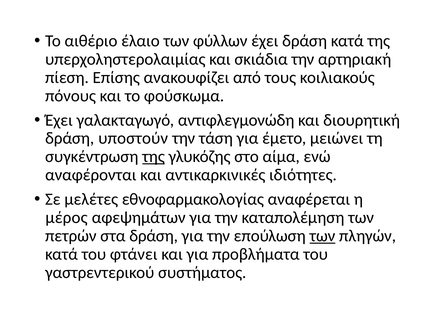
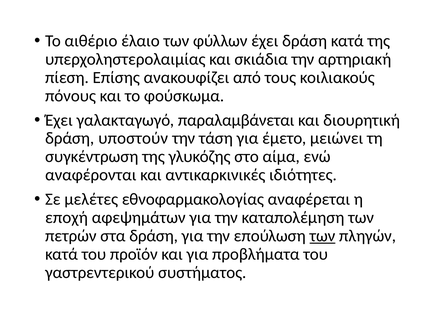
αντιφλεγμονώδη: αντιφλεγμονώδη -> παραλαμβάνεται (236, 120)
της underline: present -> none (153, 156)
μέρος: μέρος -> εποχή (66, 217)
φτάνει: φτάνει -> προϊόν (134, 254)
